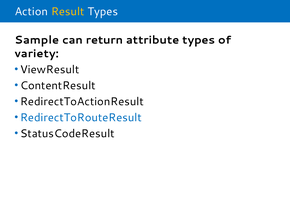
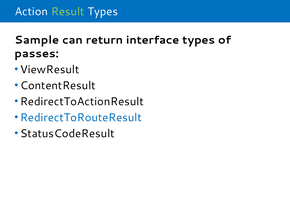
Result colour: yellow -> light green (68, 11)
attribute: attribute -> interface (153, 40)
variety: variety -> passes (37, 53)
